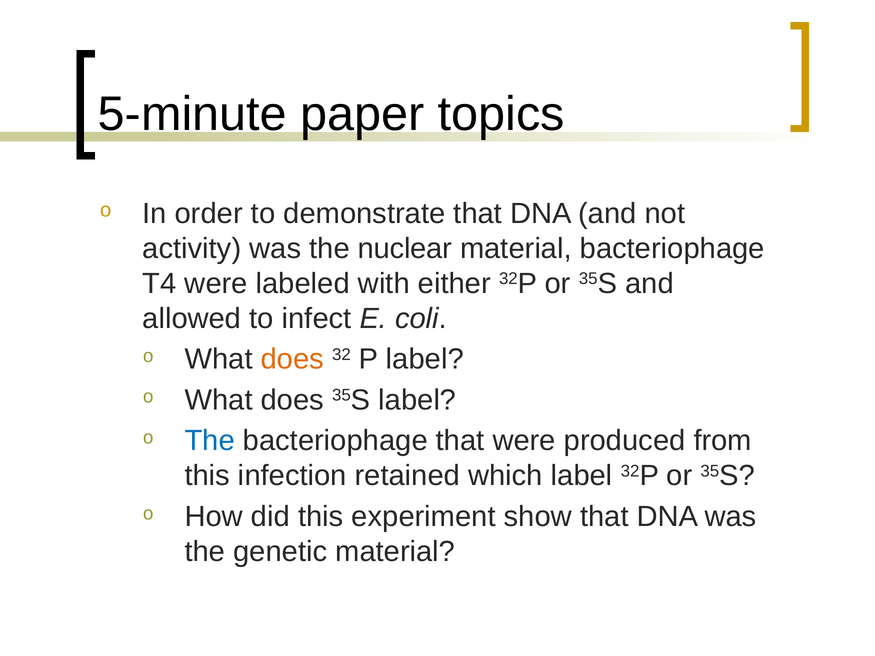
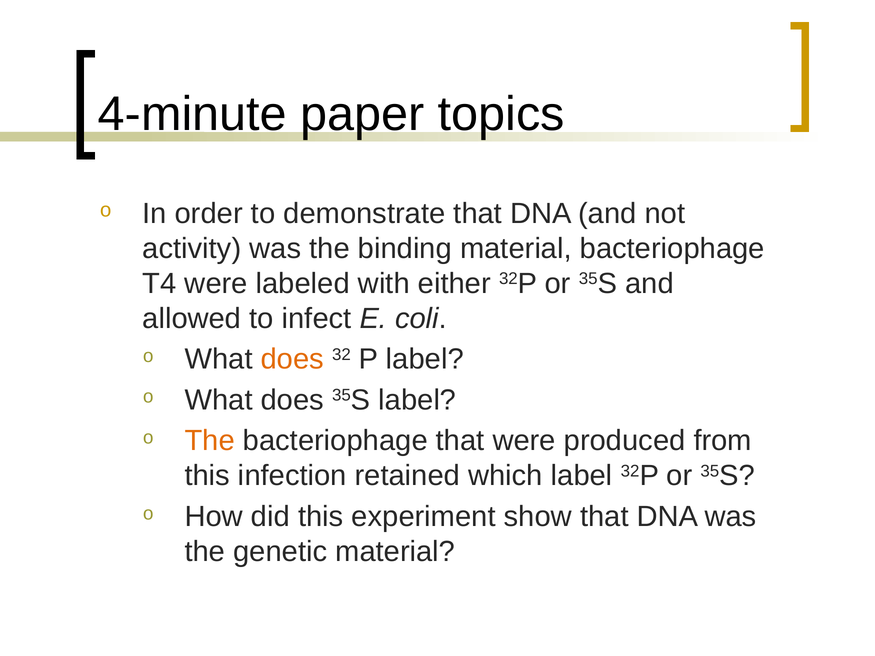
5-minute: 5-minute -> 4-minute (192, 114)
nuclear: nuclear -> binding (405, 248)
The colour: blue -> orange (210, 441)
